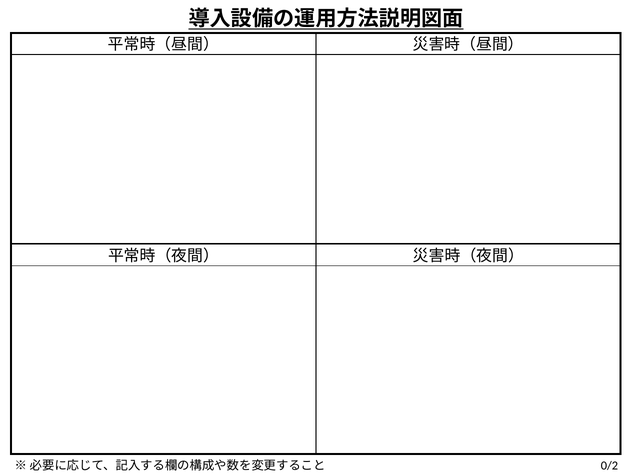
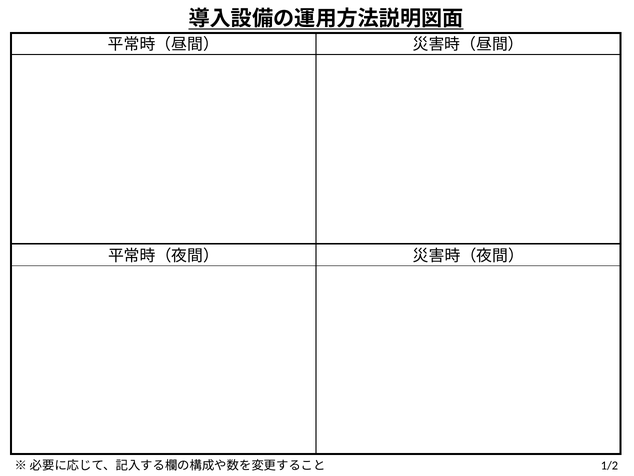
0/2: 0/2 -> 1/2 (609, 465)
